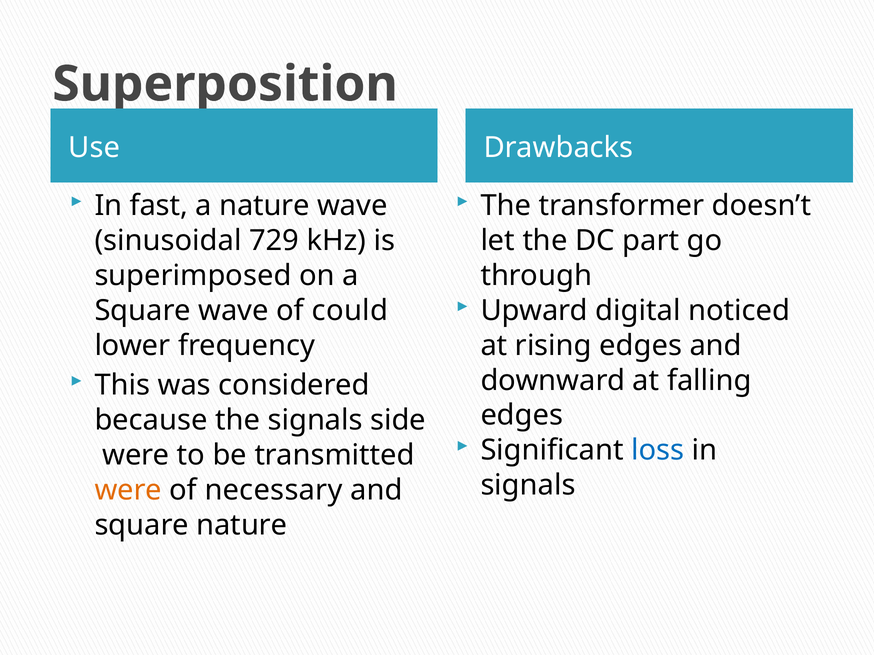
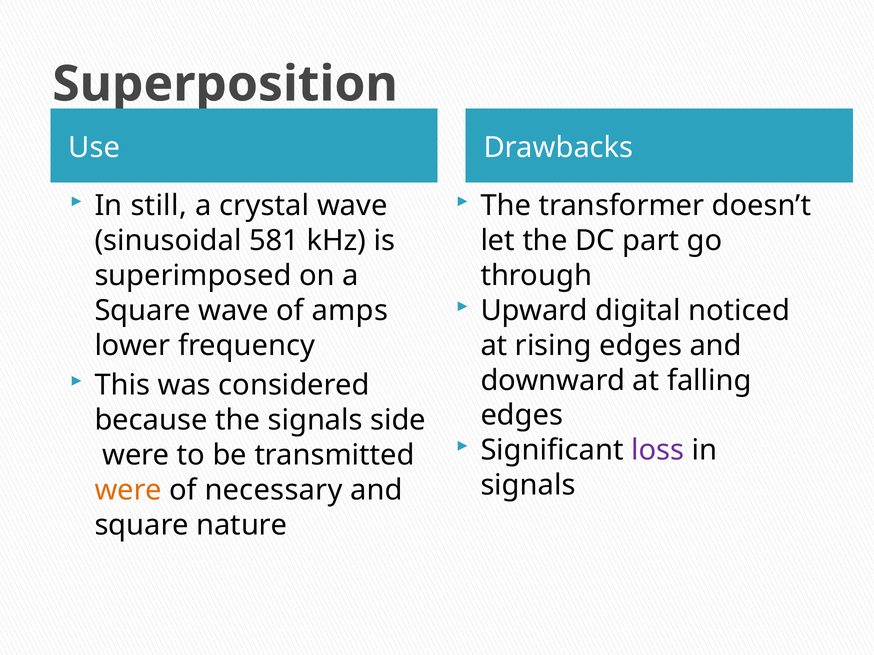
fast: fast -> still (159, 206)
a nature: nature -> crystal (264, 206)
729: 729 -> 581 (274, 241)
could: could -> amps (350, 311)
loss colour: blue -> purple (658, 451)
